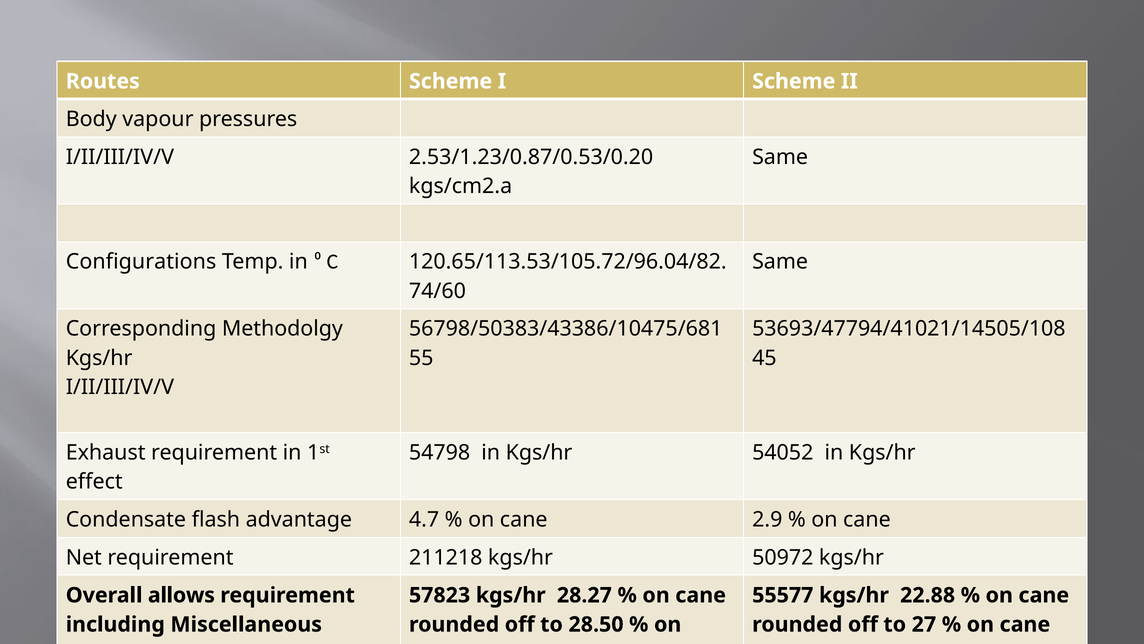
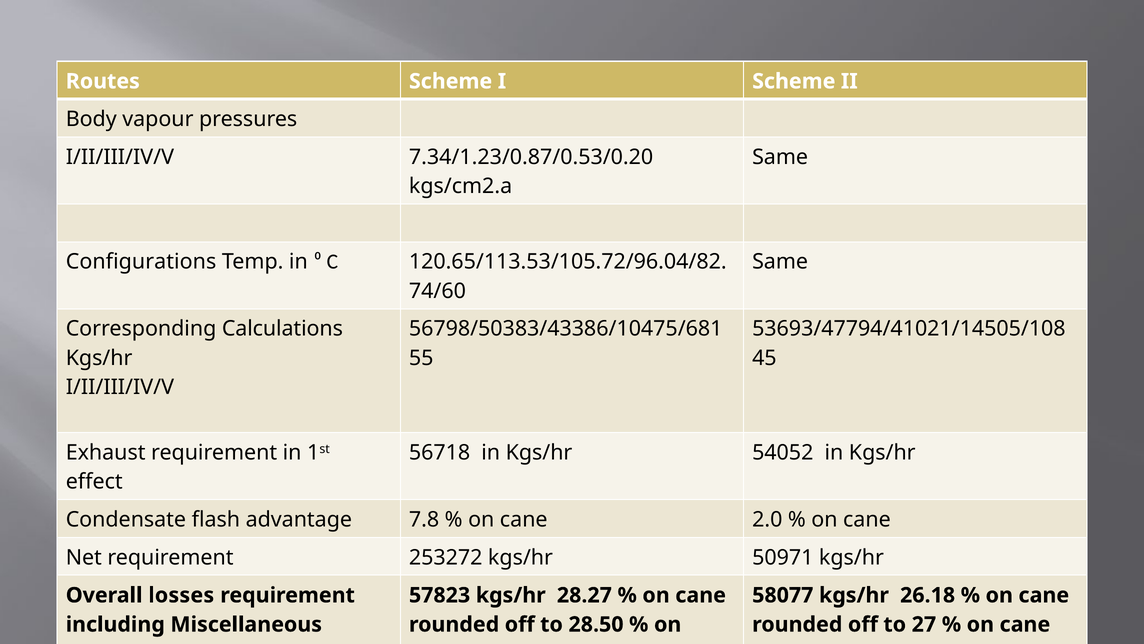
2.53/1.23/0.87/0.53/0.20: 2.53/1.23/0.87/0.53/0.20 -> 7.34/1.23/0.87/0.53/0.20 (531, 157)
Methodolgy: Methodolgy -> Calculations (282, 329)
54798: 54798 -> 56718 (440, 452)
4.7: 4.7 -> 7.8 (424, 519)
2.9: 2.9 -> 2.0 (767, 519)
211218: 211218 -> 253272 (446, 557)
50972: 50972 -> 50971 (783, 557)
Overall allows: allows -> losses (181, 595)
55577: 55577 -> 58077 (783, 595)
22.88: 22.88 -> 26.18 (928, 595)
